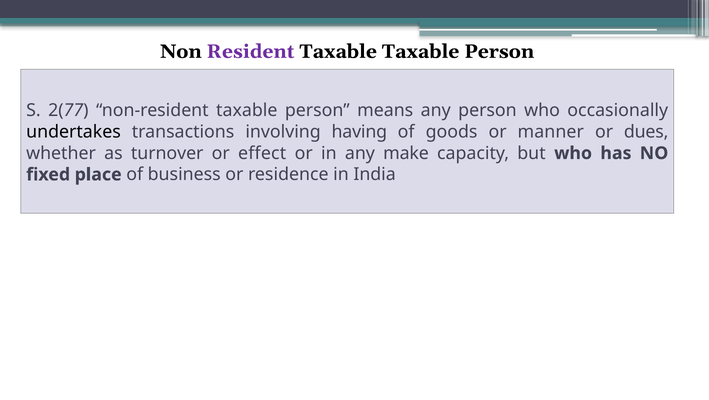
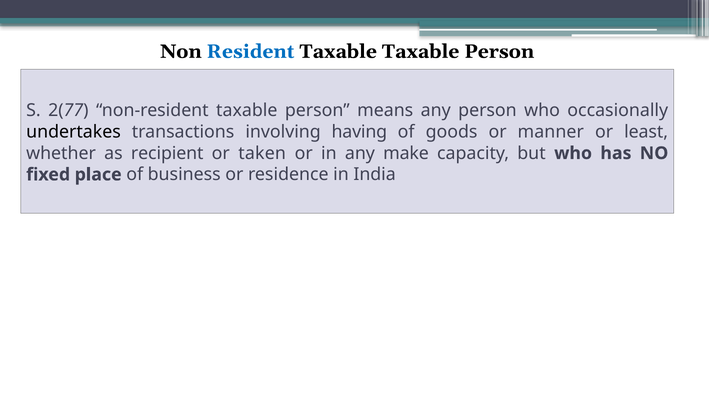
Resident colour: purple -> blue (251, 51)
dues: dues -> least (646, 132)
turnover: turnover -> recipient (167, 153)
effect: effect -> taken (262, 153)
